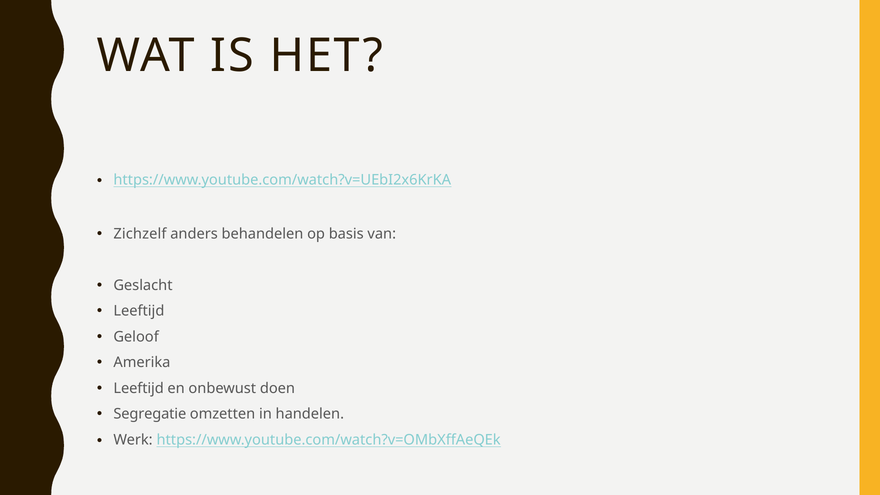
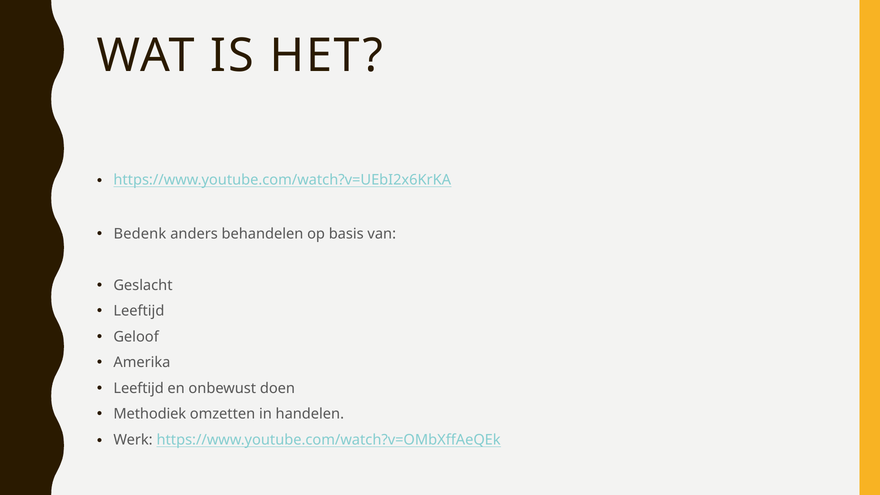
Zichzelf: Zichzelf -> Bedenk (140, 234)
Segregatie: Segregatie -> Methodiek (150, 414)
